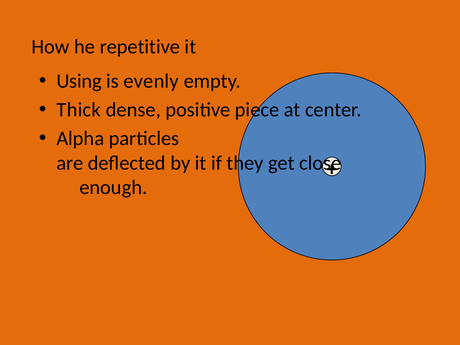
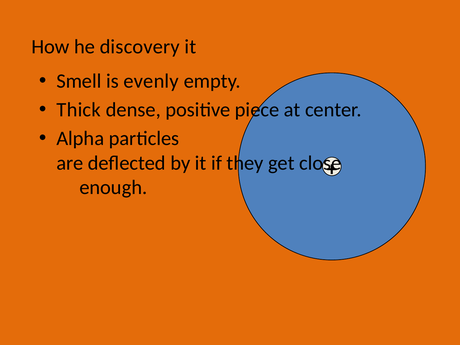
repetitive: repetitive -> discovery (140, 47)
Using: Using -> Smell (79, 81)
